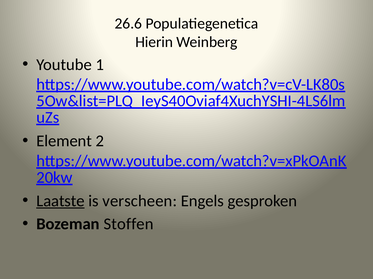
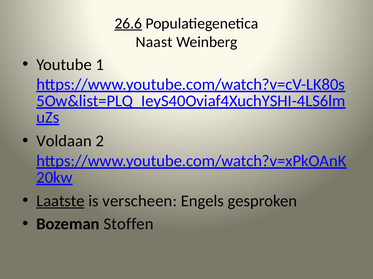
26.6 underline: none -> present (128, 23)
Hierin: Hierin -> Naast (154, 42)
Element: Element -> Voldaan (64, 141)
